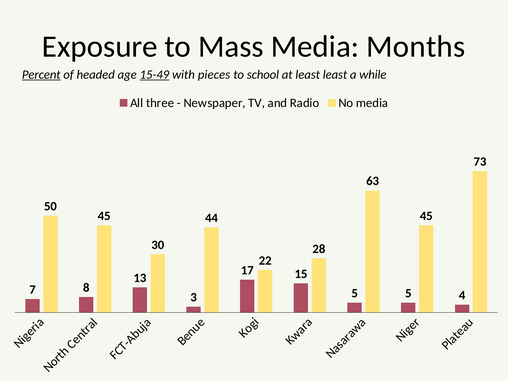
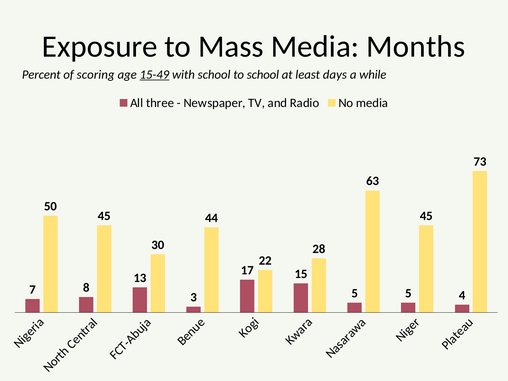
Percent underline: present -> none (41, 75)
headed: headed -> scoring (96, 75)
with pieces: pieces -> school (214, 75)
least least: least -> days (335, 75)
